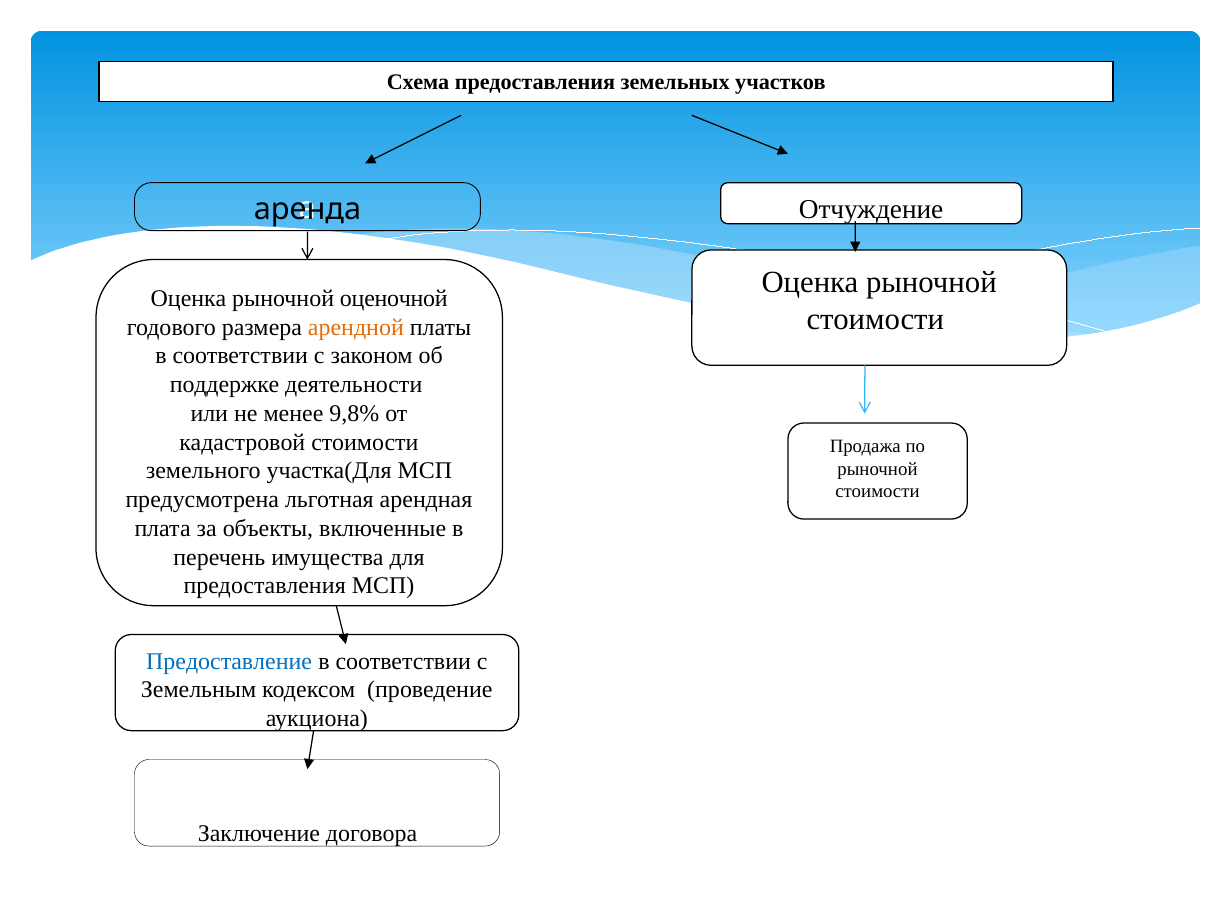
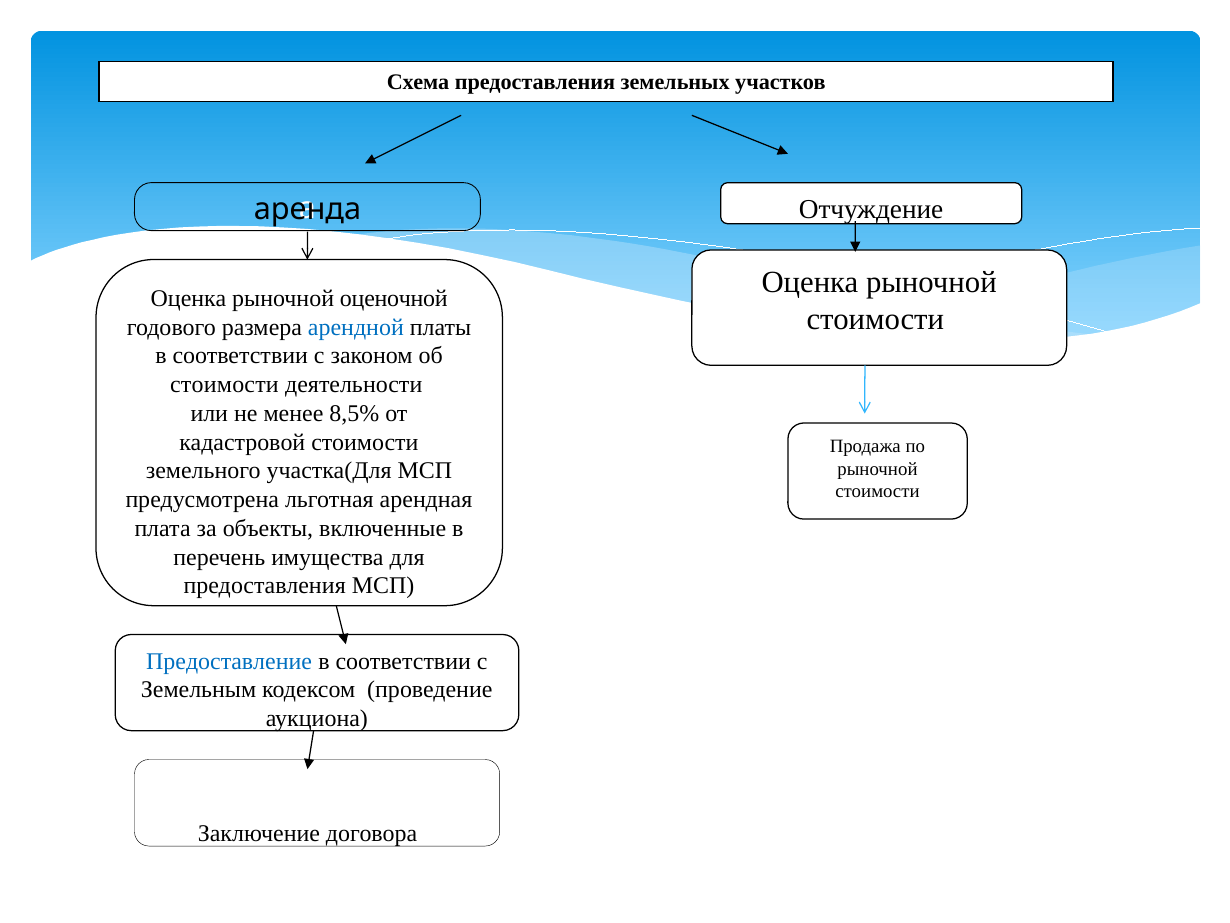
арендной colour: orange -> blue (356, 327)
поддержке: поддержке -> стоимости (224, 385)
9,8%: 9,8% -> 8,5% (354, 413)
